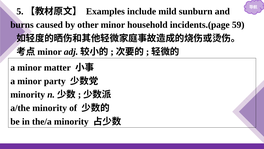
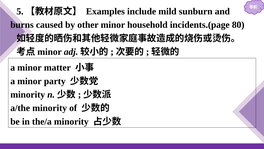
59: 59 -> 80 (238, 25)
